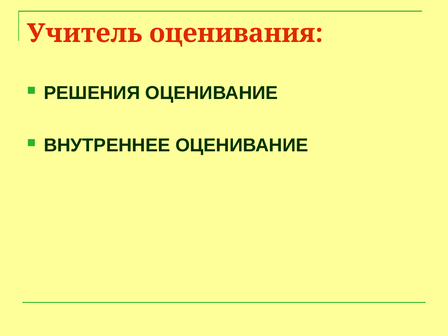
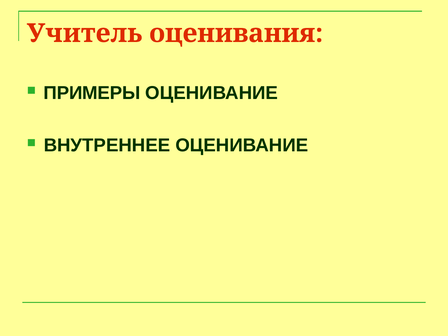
РЕШЕНИЯ: РЕШЕНИЯ -> ПРИМЕРЫ (92, 93)
